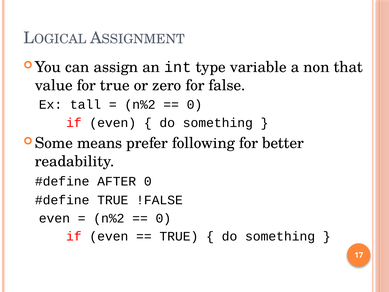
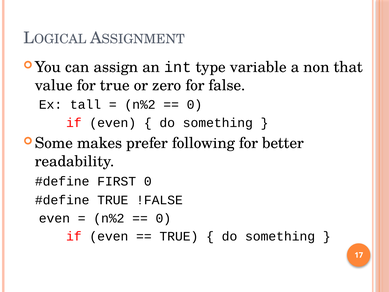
means: means -> makes (100, 143)
AFTER: AFTER -> FIRST (117, 181)
